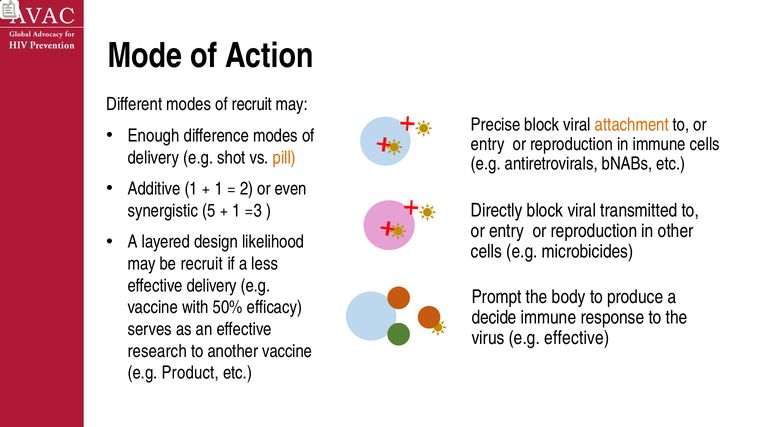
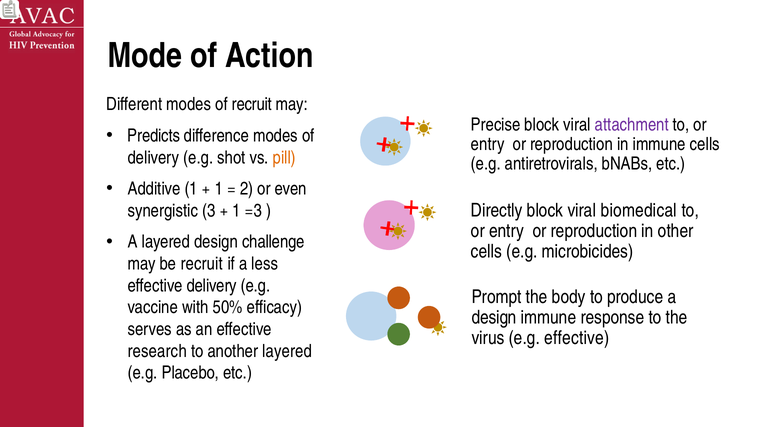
attachment colour: orange -> purple (632, 125)
Enough: Enough -> Predicts (154, 136)
transmitted: transmitted -> biomedical (639, 211)
5: 5 -> 3 (209, 211)
likelihood: likelihood -> challenge (273, 242)
decide: decide -> design (494, 318)
another vaccine: vaccine -> layered (287, 351)
Product: Product -> Placebo (190, 373)
